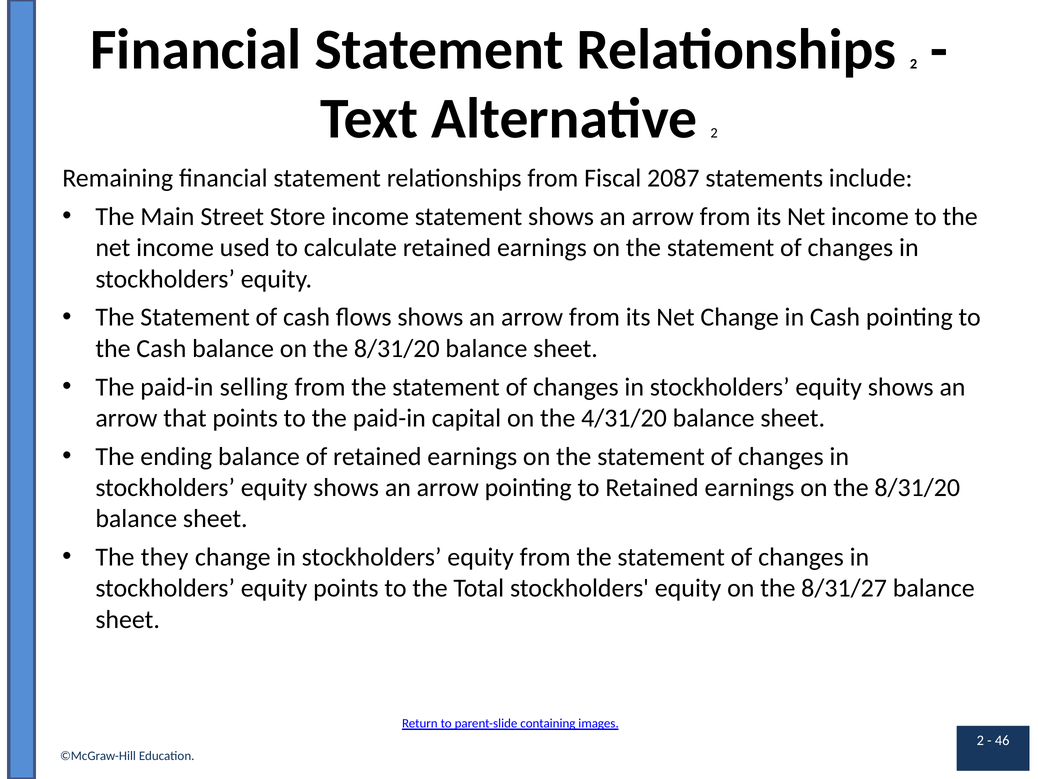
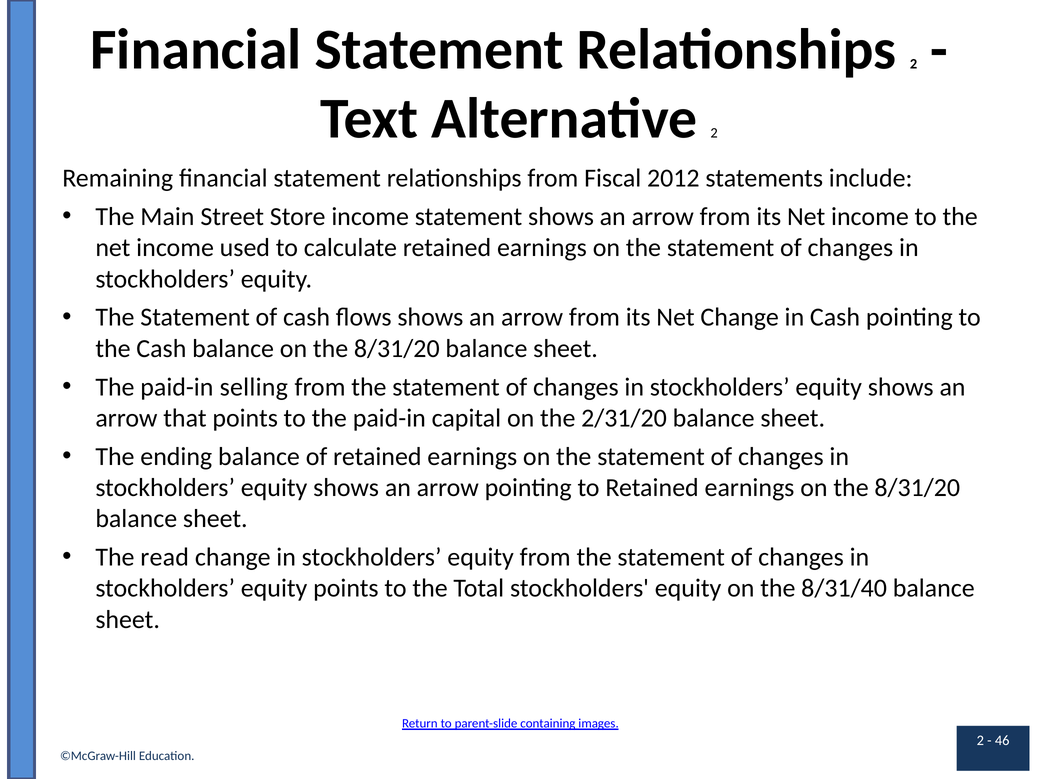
2087: 2087 -> 2012 (673, 178)
4/31/20: 4/31/20 -> 2/31/20 (624, 418)
they: they -> read (165, 557)
8/31/27: 8/31/27 -> 8/31/40 (844, 588)
